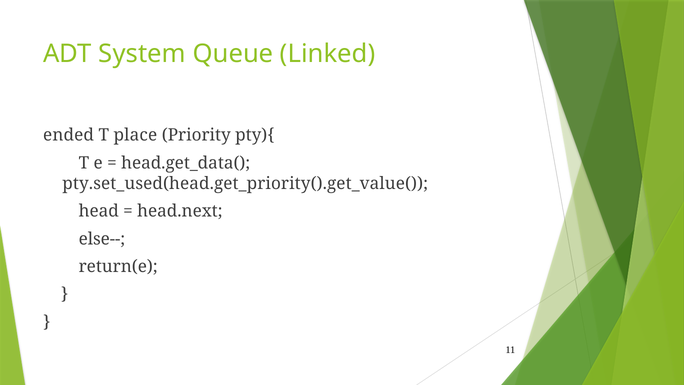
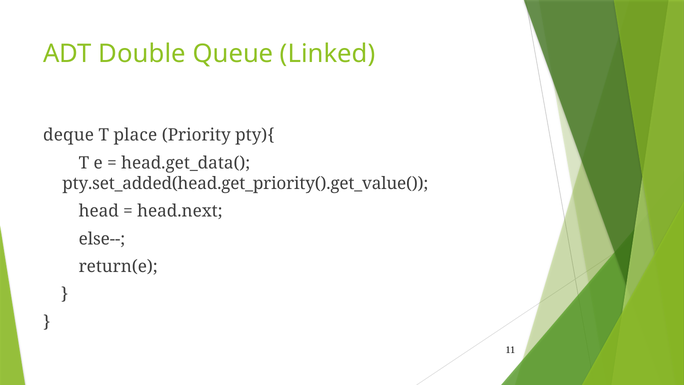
System: System -> Double (142, 54)
ended: ended -> deque (69, 135)
pty.set_used(head.get_priority().get_value(: pty.set_used(head.get_priority().get_value( -> pty.set_added(head.get_priority().get_value( (245, 183)
